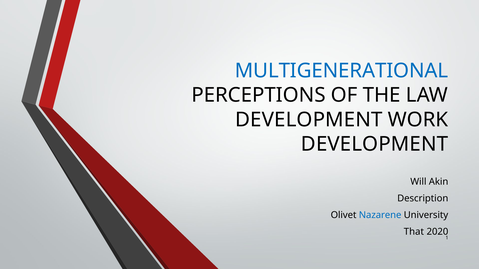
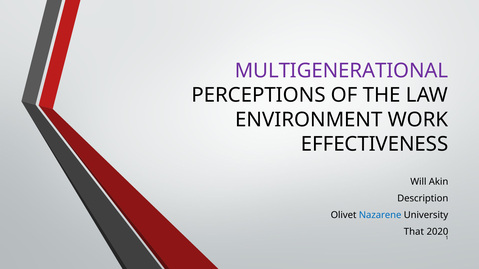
MULTIGENERATIONAL colour: blue -> purple (341, 71)
DEVELOPMENT: DEVELOPMENT -> ENVIRONMENT (309, 120)
DEVELOPMENT: DEVELOPMENT -> EFFECTIVENESS (375, 144)
